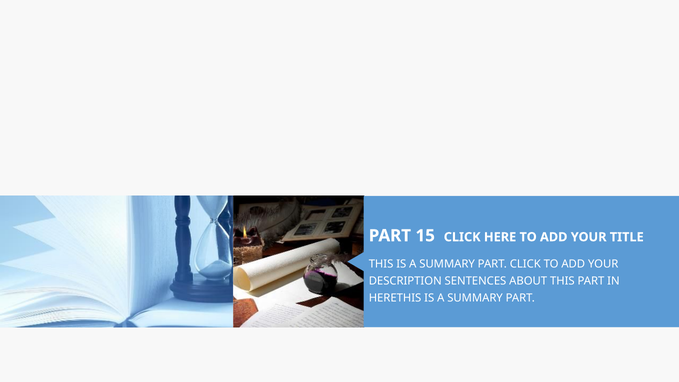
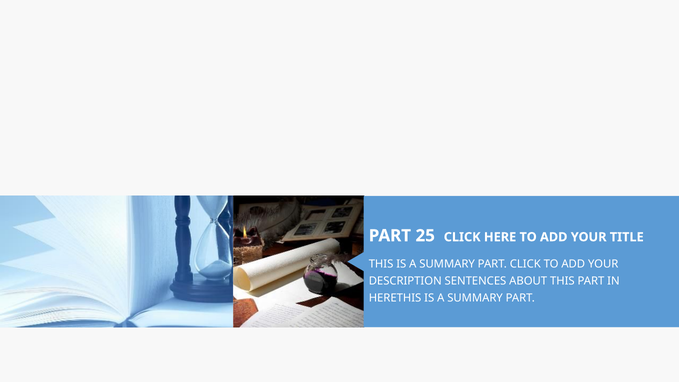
15: 15 -> 25 (425, 236)
